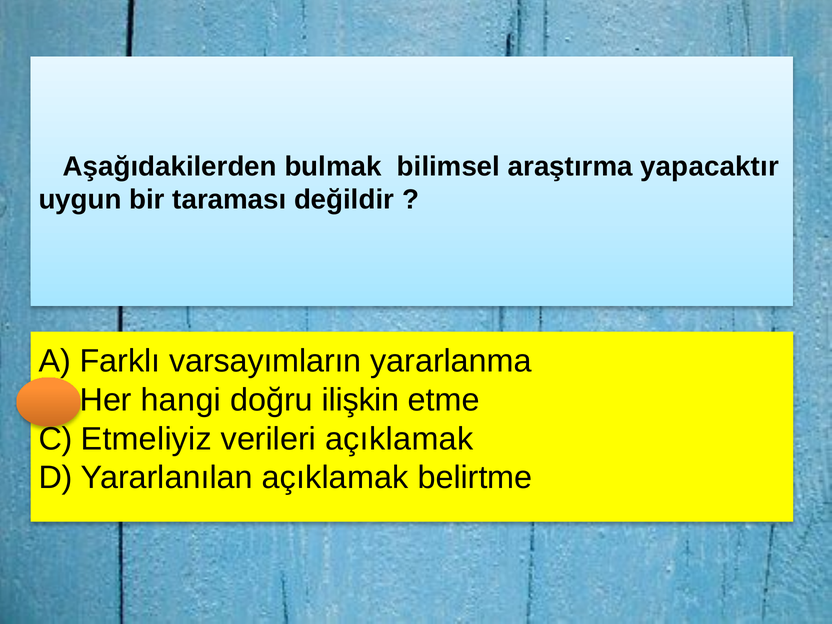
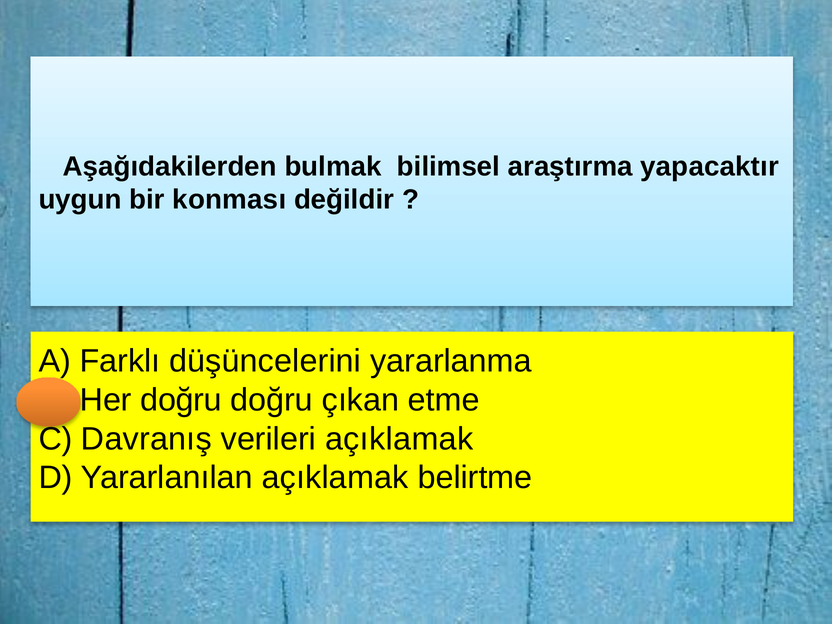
taraması: taraması -> konması (229, 200)
varsayımların: varsayımların -> düşüncelerini (265, 361)
hangi: hangi -> doğru (181, 400)
ilişkin: ilişkin -> çıkan (360, 400)
Etmeliyiz: Etmeliyiz -> Davranış (146, 439)
